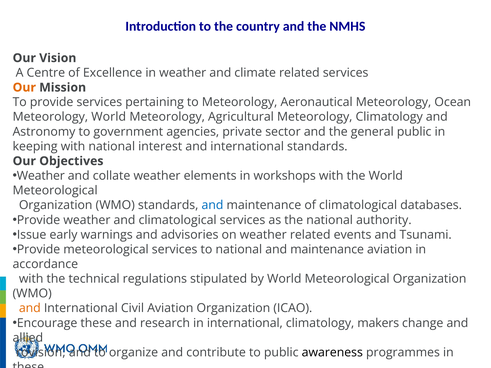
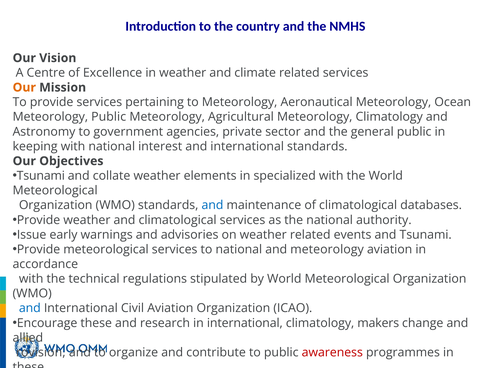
Meteorology World: World -> Public (109, 117)
Weather: Weather -> Tsunami (41, 176)
workshops: workshops -> specialized (285, 176)
national and maintenance: maintenance -> meteorology (327, 250)
and colour: orange -> blue (30, 308)
awareness colour: black -> red (332, 353)
